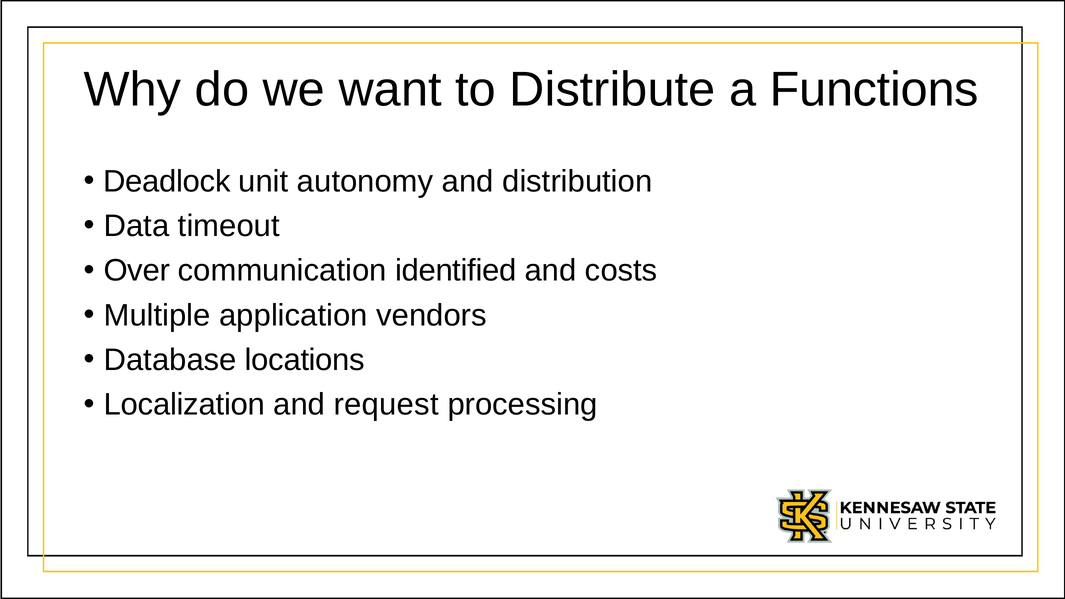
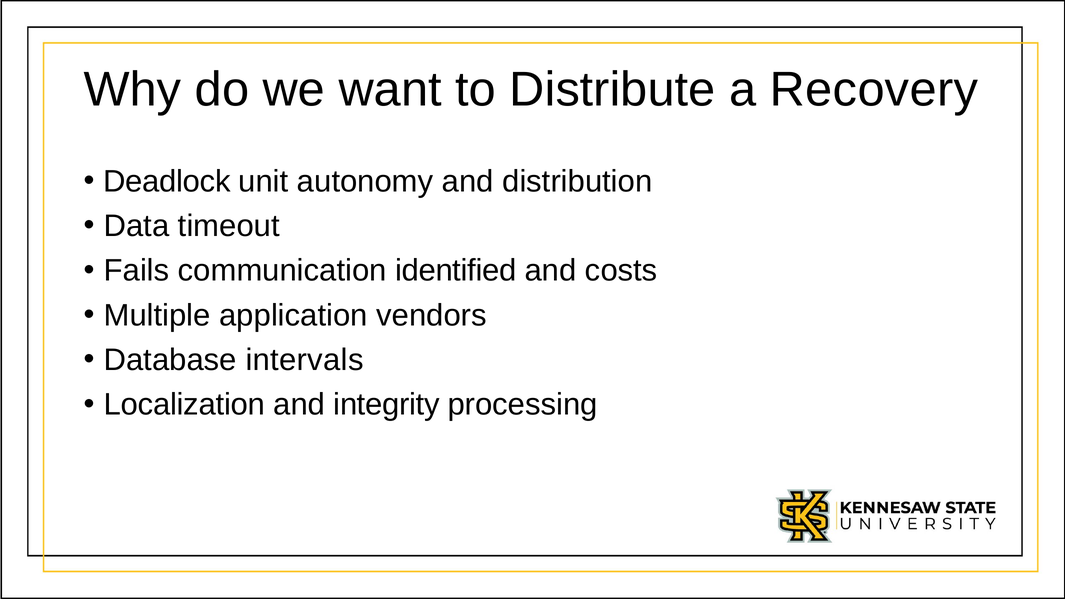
Functions: Functions -> Recovery (874, 90)
Over: Over -> Fails (137, 271)
locations: locations -> intervals (305, 360)
request: request -> integrity (387, 405)
